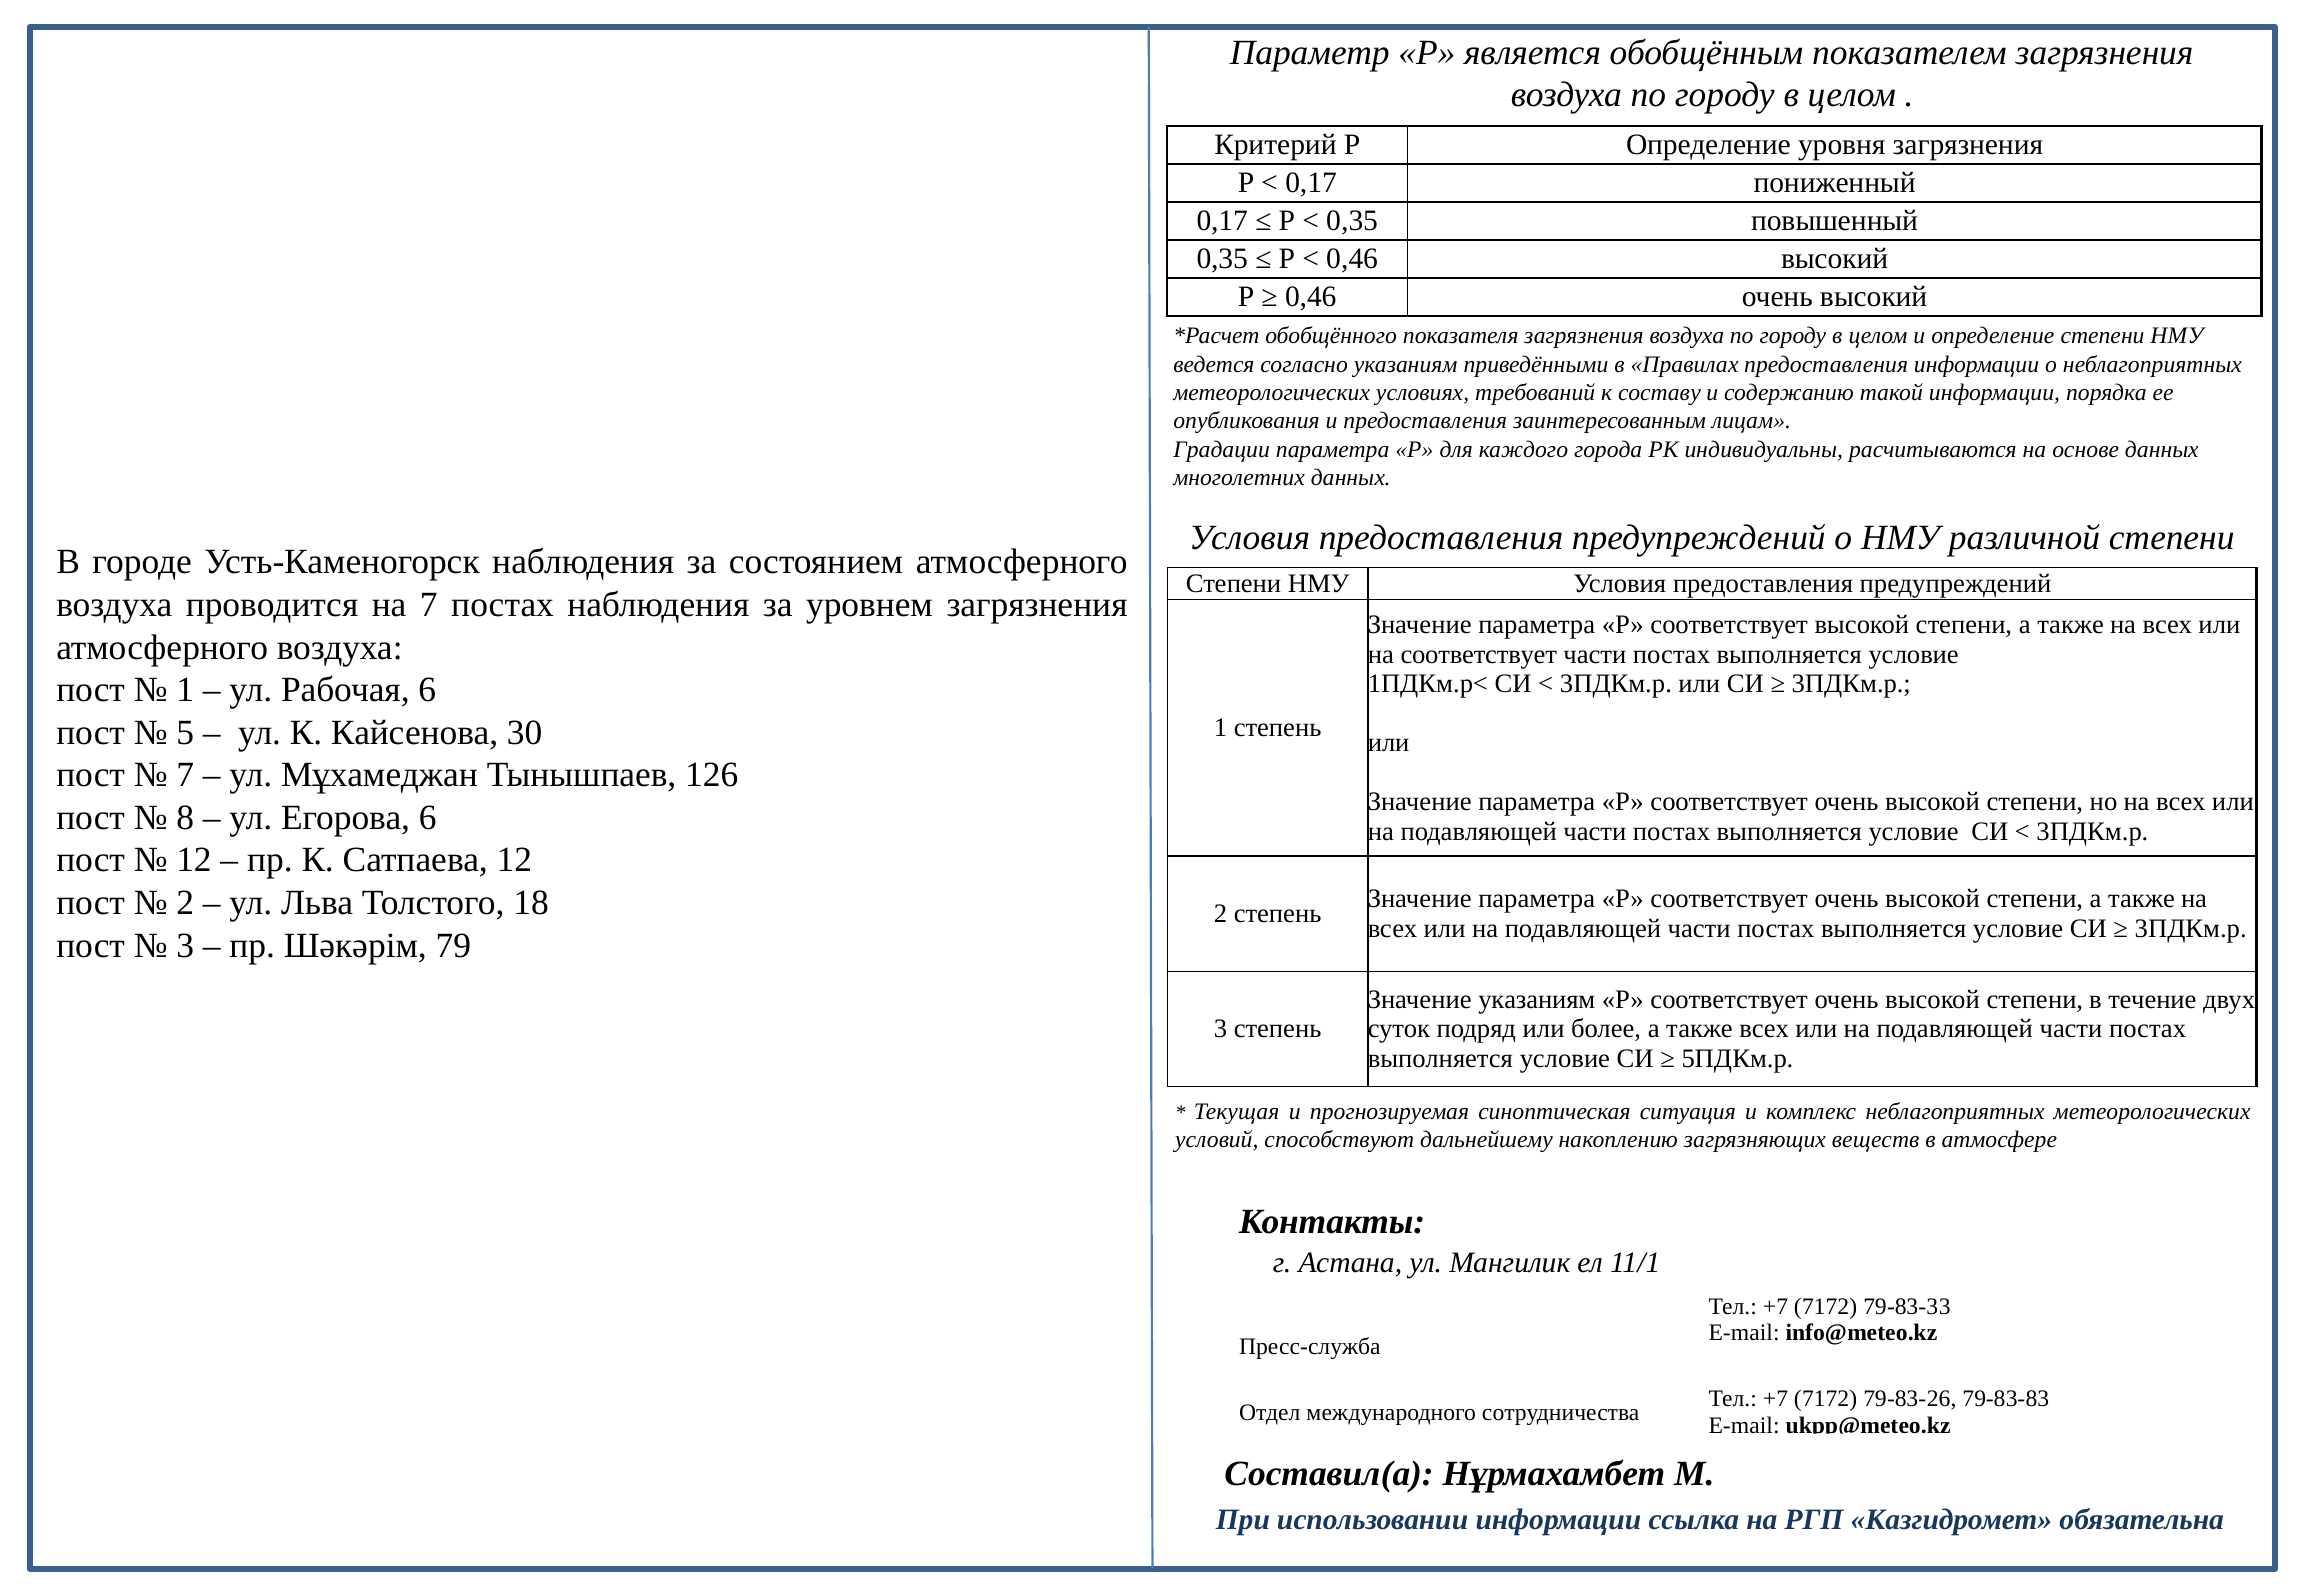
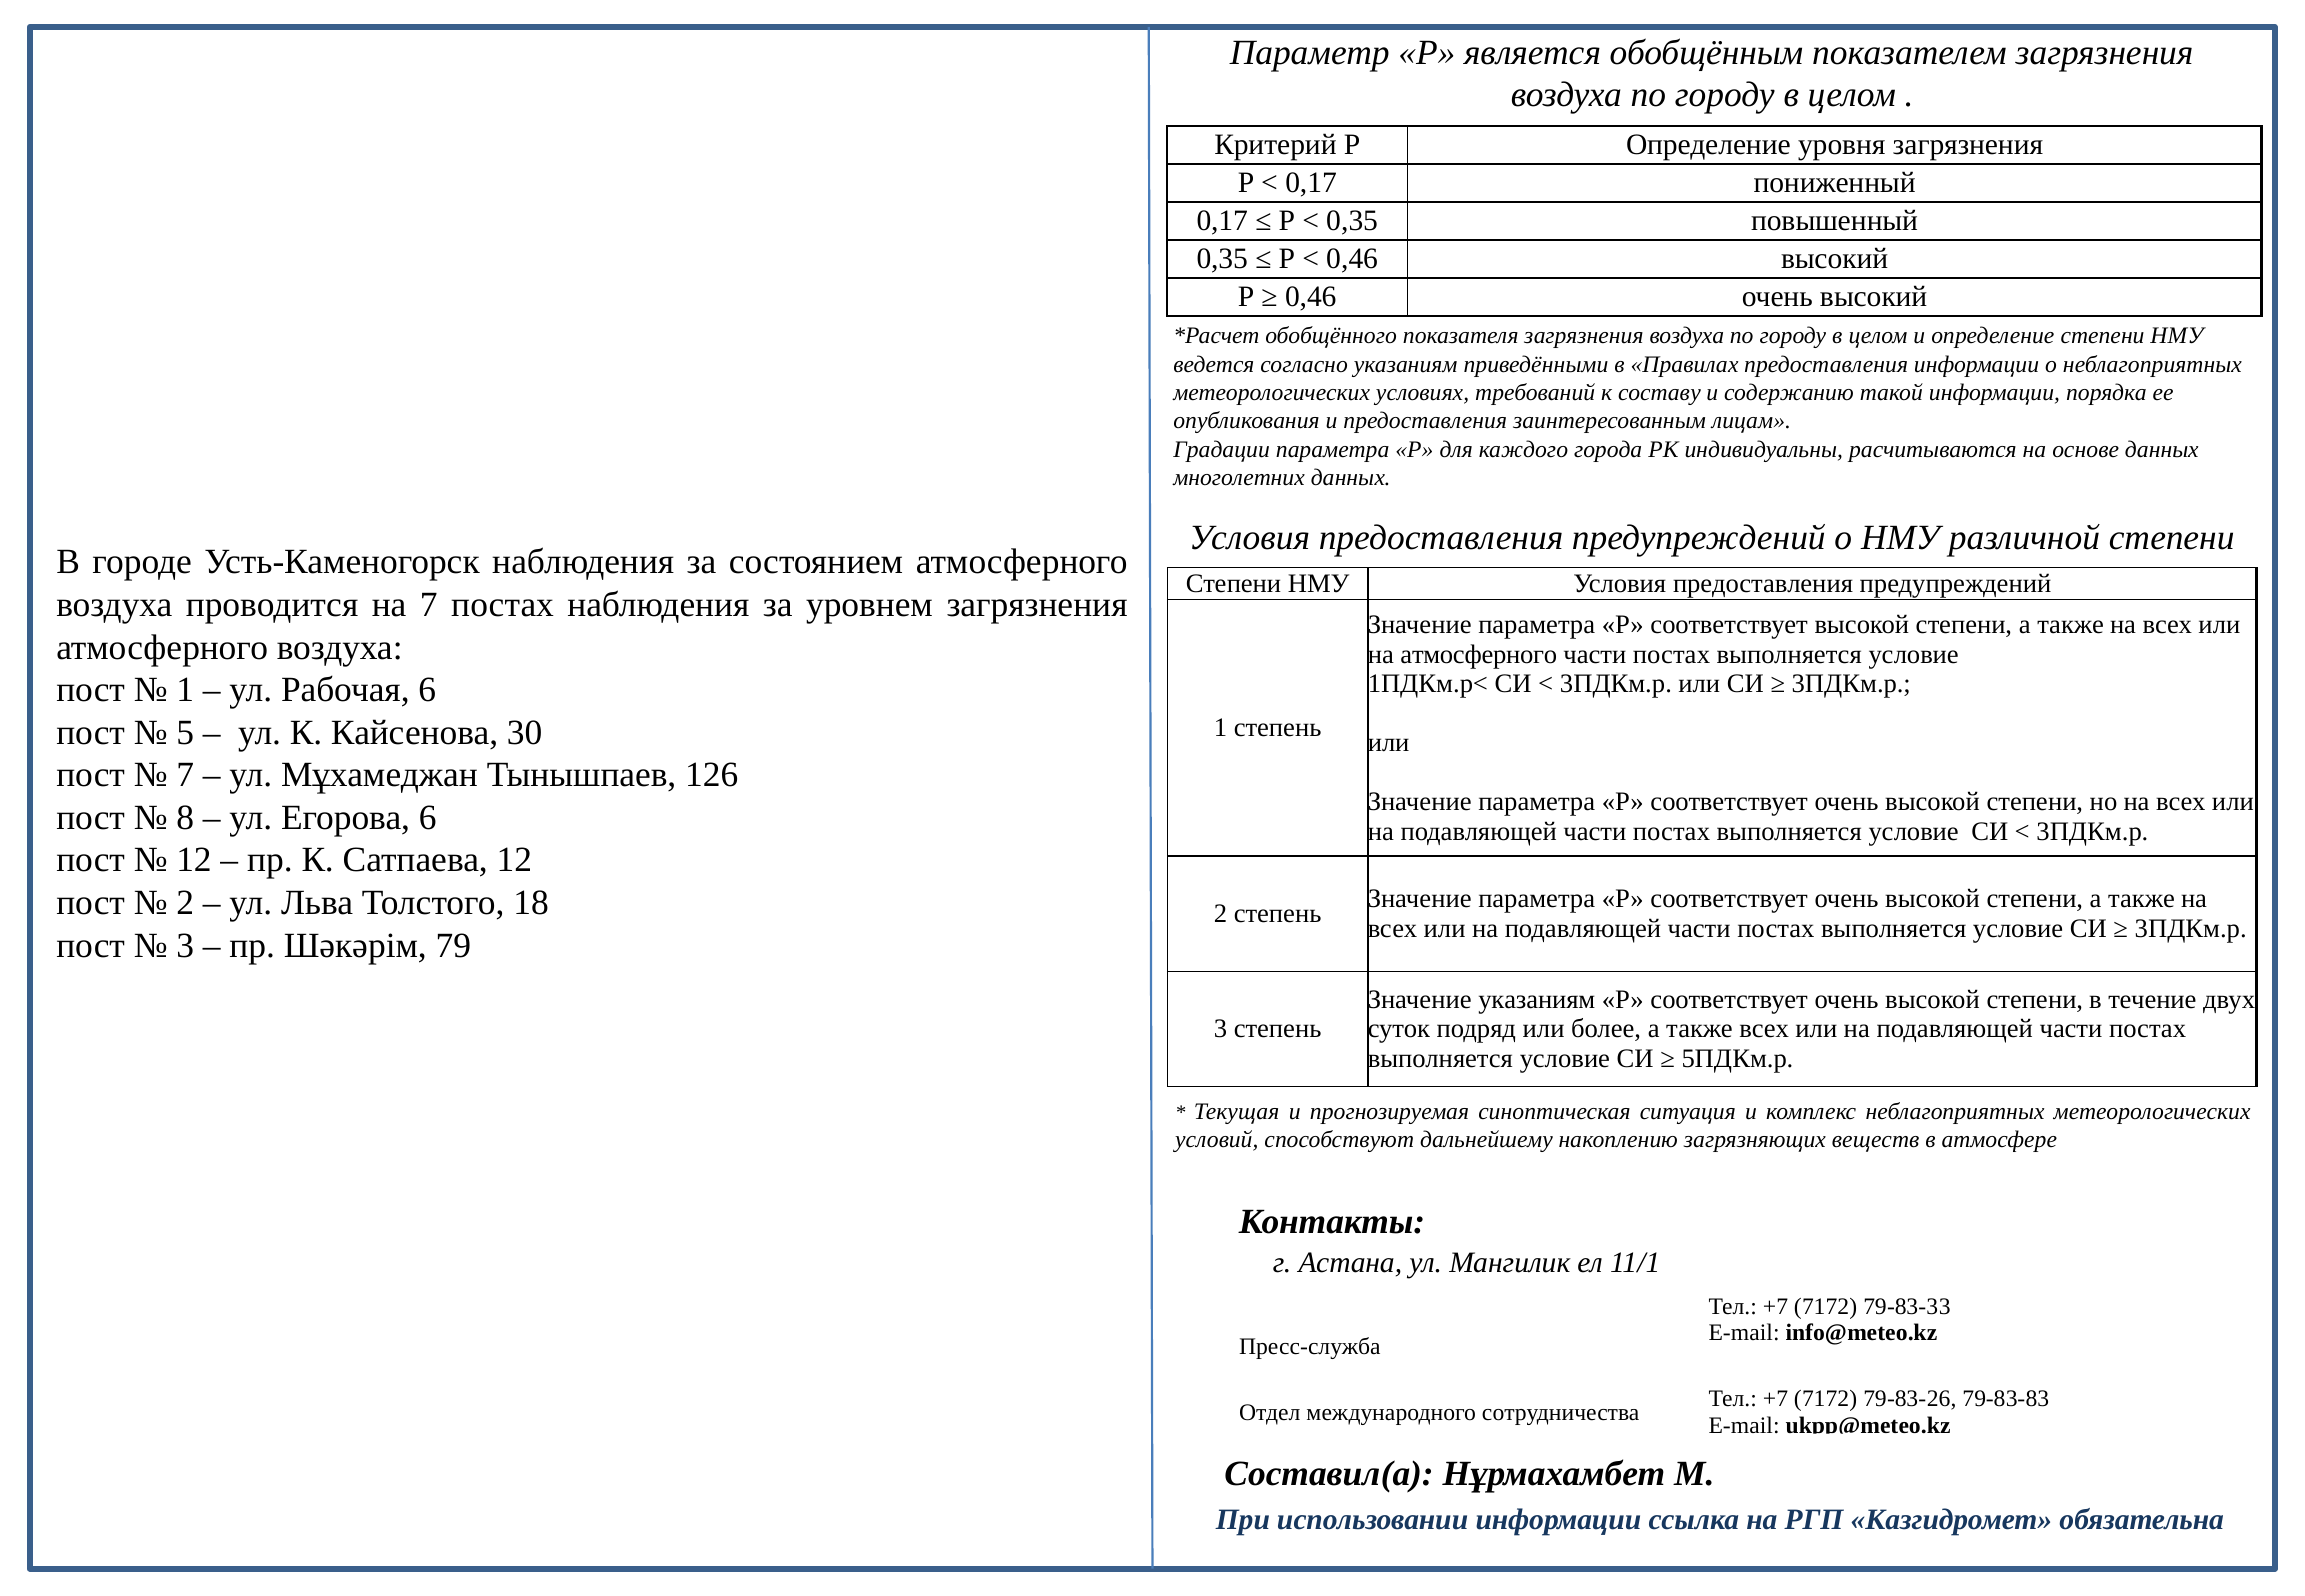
на соответствует: соответствует -> атмосферного (1479, 654)
